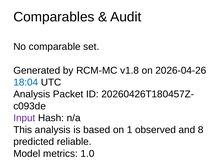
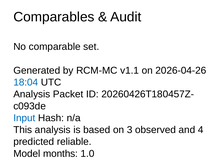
v1.8: v1.8 -> v1.1 (130, 71)
Input colour: purple -> blue (24, 118)
1: 1 -> 3 (130, 130)
8: 8 -> 4 (201, 130)
metrics: metrics -> months (61, 154)
